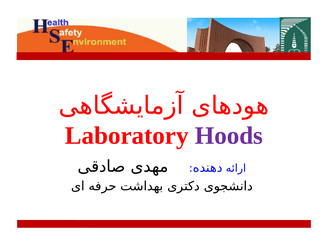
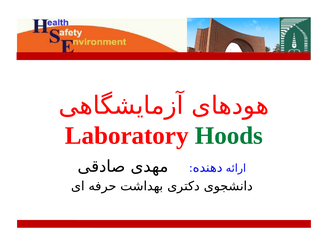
Hoods colour: purple -> green (229, 136)
